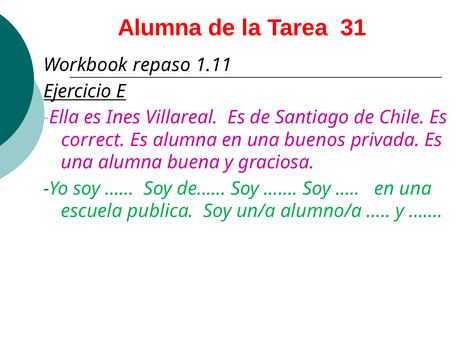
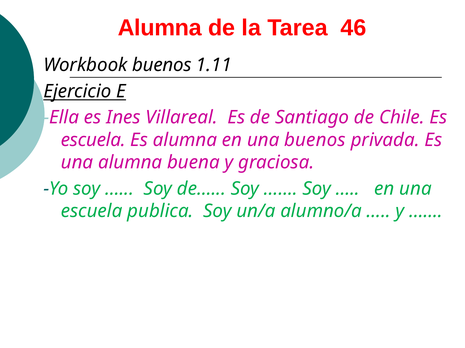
31: 31 -> 46 (354, 28)
Workbook repaso: repaso -> buenos (162, 65)
correct: correct -> escuela (93, 140)
